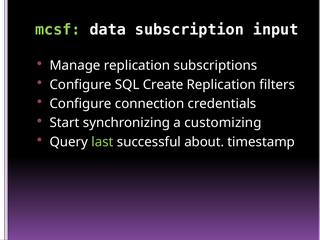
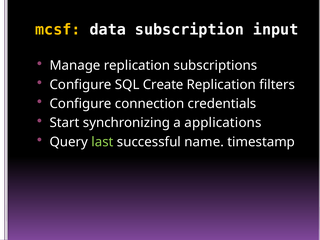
mcsf colour: light green -> yellow (58, 30)
customizing: customizing -> applications (223, 123)
about: about -> name (204, 142)
